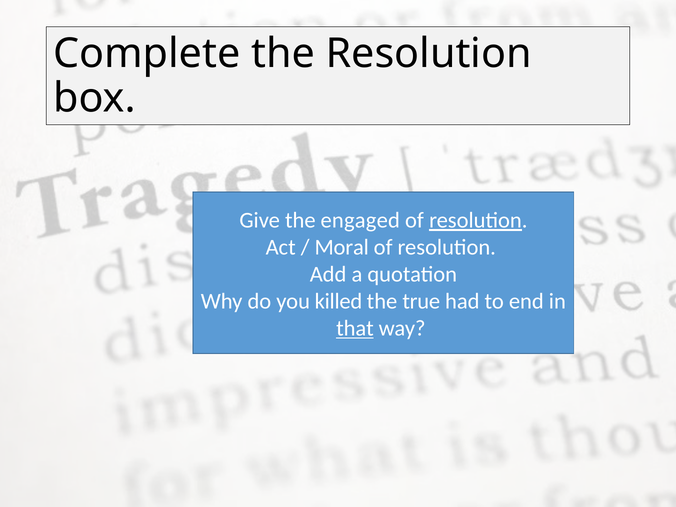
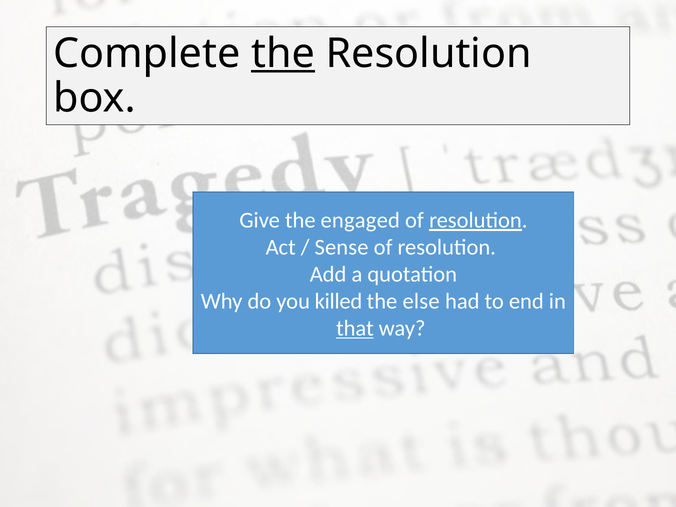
the underline: none -> present (283, 53)
Moral: Moral -> Sense (342, 247)
true: true -> else (421, 301)
